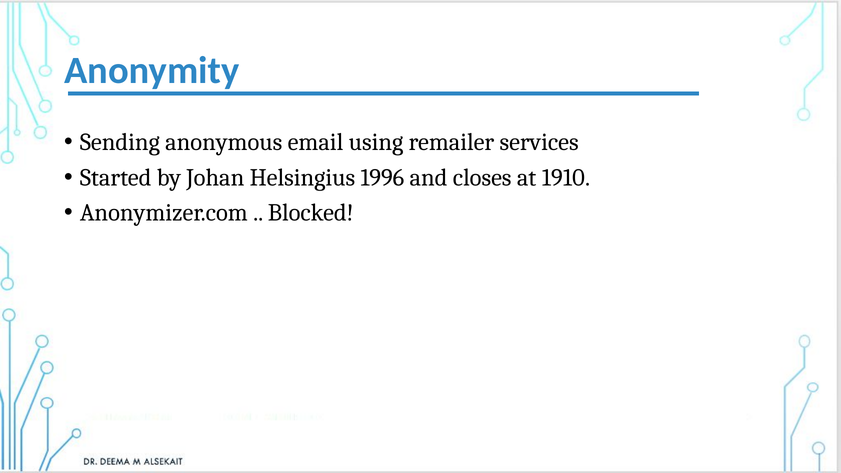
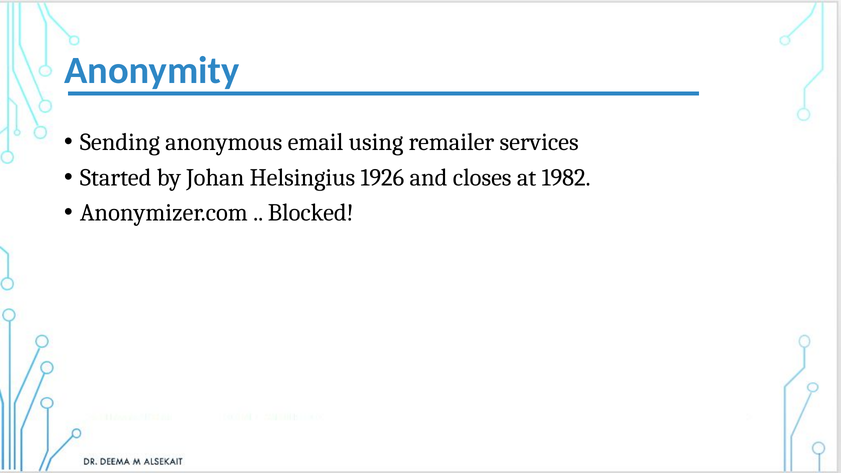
1996: 1996 -> 1926 (382, 177)
1910: 1910 -> 1982 (566, 177)
